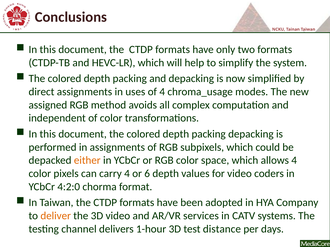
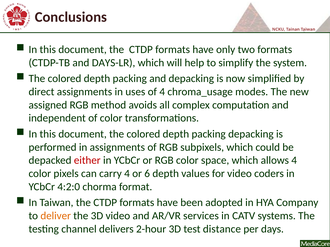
HEVC-LR: HEVC-LR -> DAYS-LR (114, 63)
either colour: orange -> red (87, 161)
1-hour: 1-hour -> 2-hour (151, 229)
